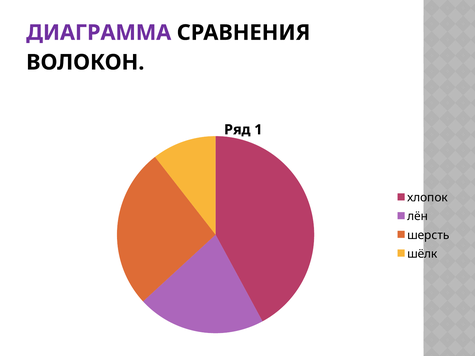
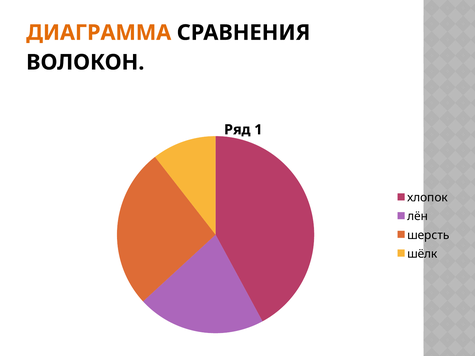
ДИАГРАММА colour: purple -> orange (99, 33)
